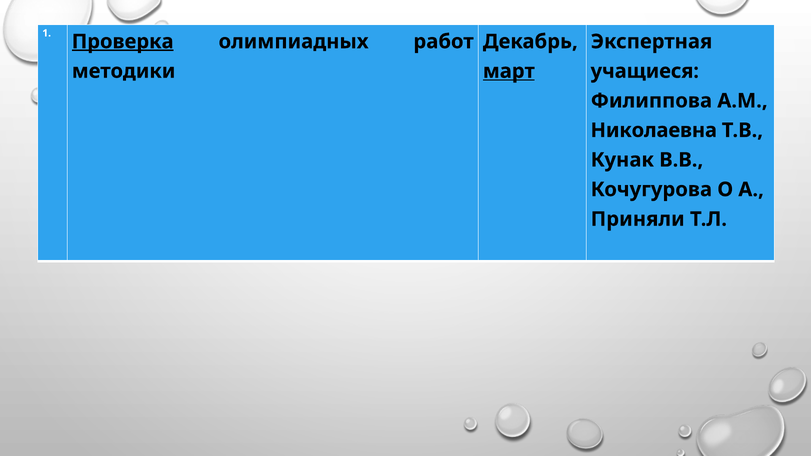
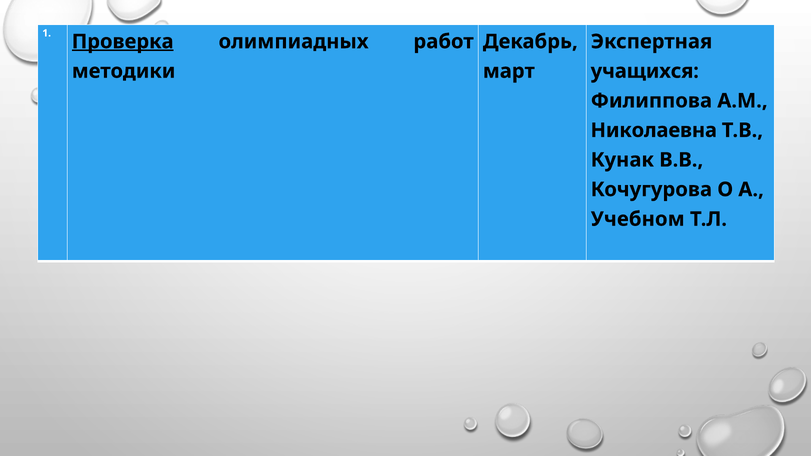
март underline: present -> none (509, 71)
учащиеся: учащиеся -> учащихся (645, 71)
Приняли: Приняли -> Учебном (638, 219)
